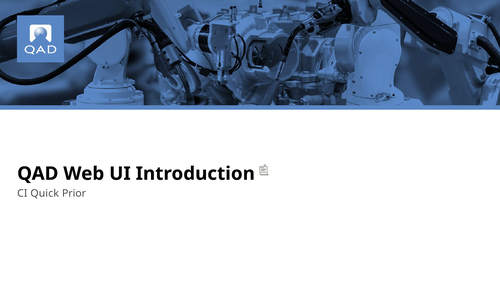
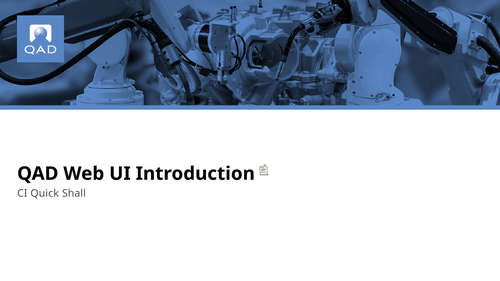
Prior: Prior -> Shall (74, 194)
